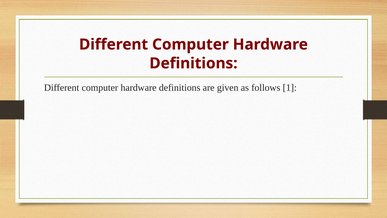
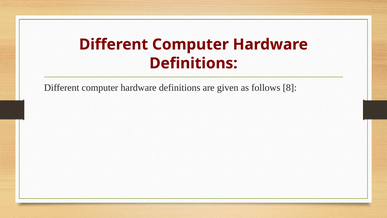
1: 1 -> 8 (290, 87)
